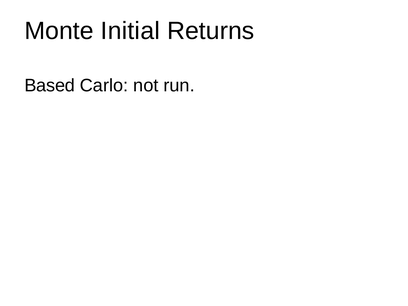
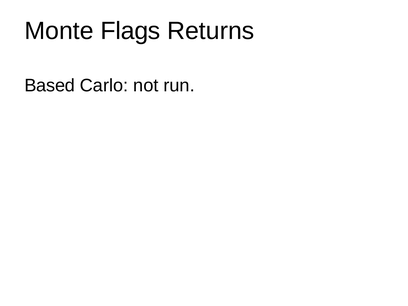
Initial: Initial -> Flags (130, 31)
